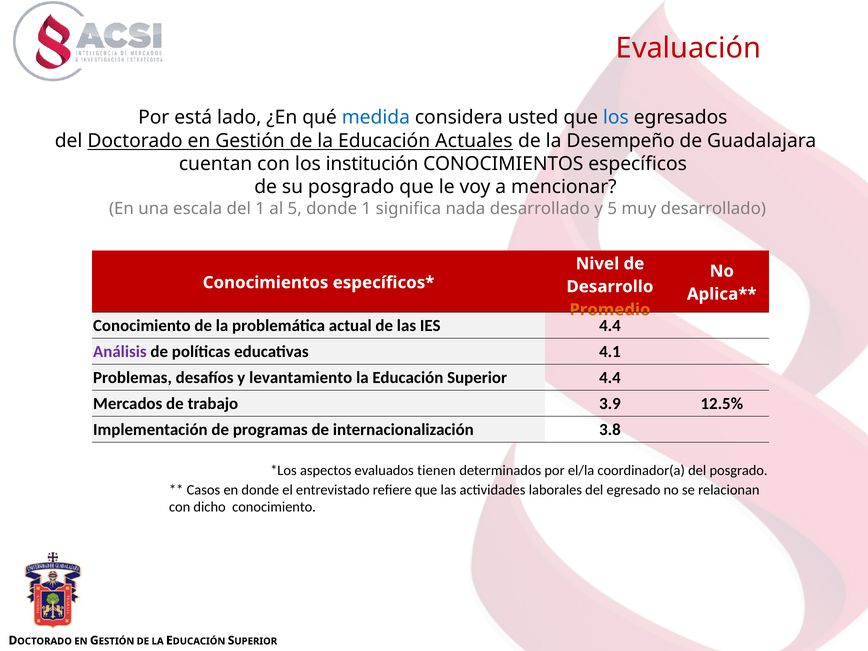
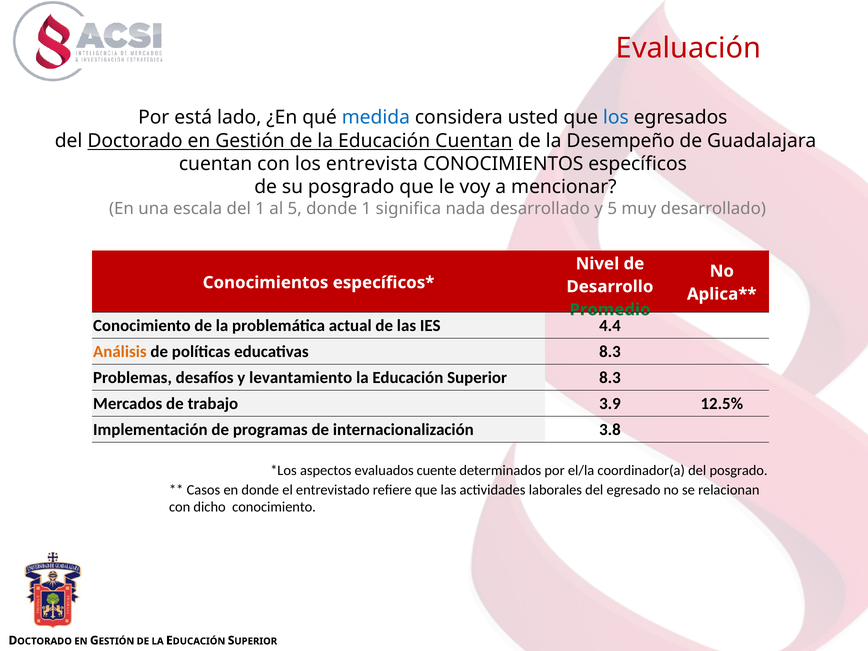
Educación Actuales: Actuales -> Cuentan (474, 141)
institución: institución -> entrevista (372, 164)
Promedio colour: orange -> green (610, 310)
Análisis colour: purple -> orange (120, 352)
educativas 4.1: 4.1 -> 8.3 (610, 352)
Superior 4.4: 4.4 -> 8.3 (610, 378)
tienen: tienen -> cuente (437, 470)
